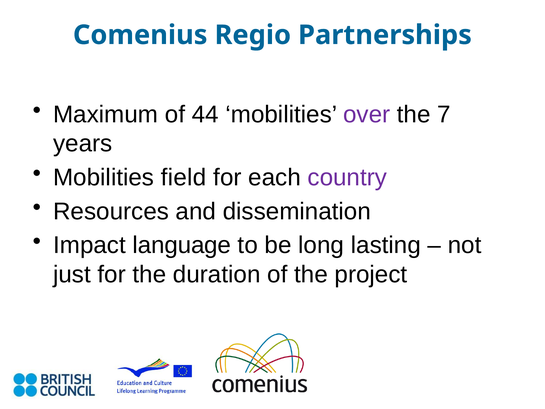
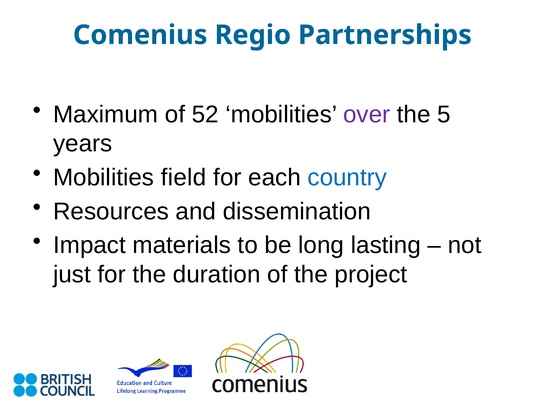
44: 44 -> 52 (205, 114)
7: 7 -> 5 (444, 114)
country colour: purple -> blue (347, 177)
language: language -> materials (182, 245)
